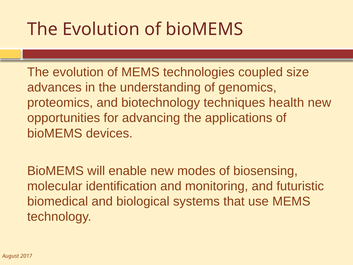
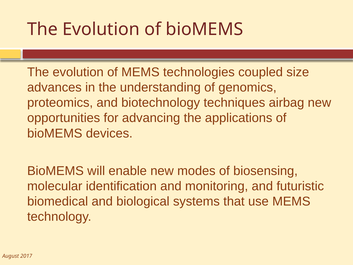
health: health -> airbag (286, 103)
